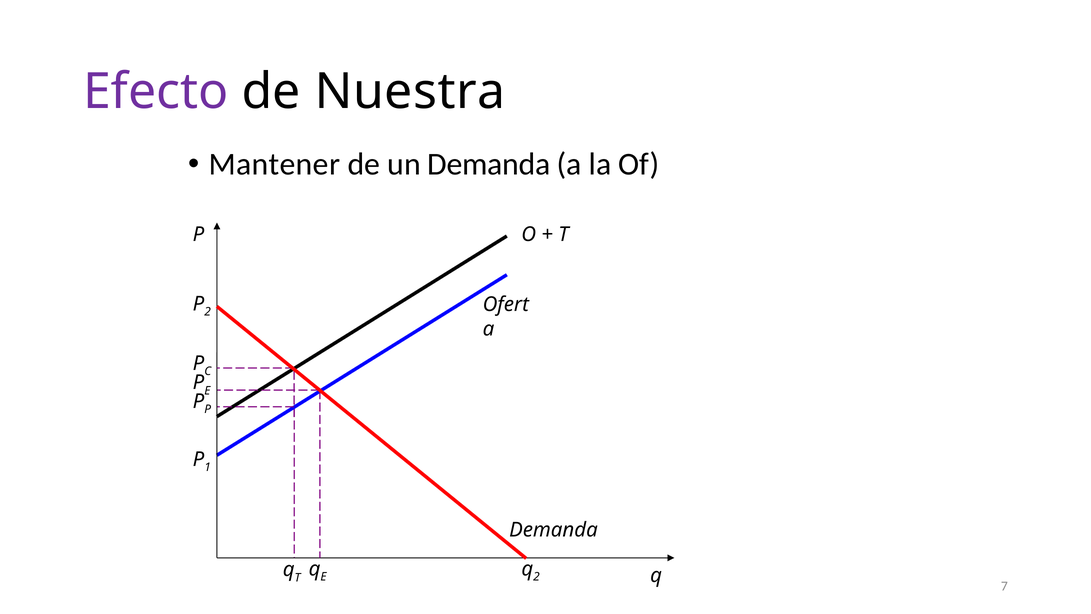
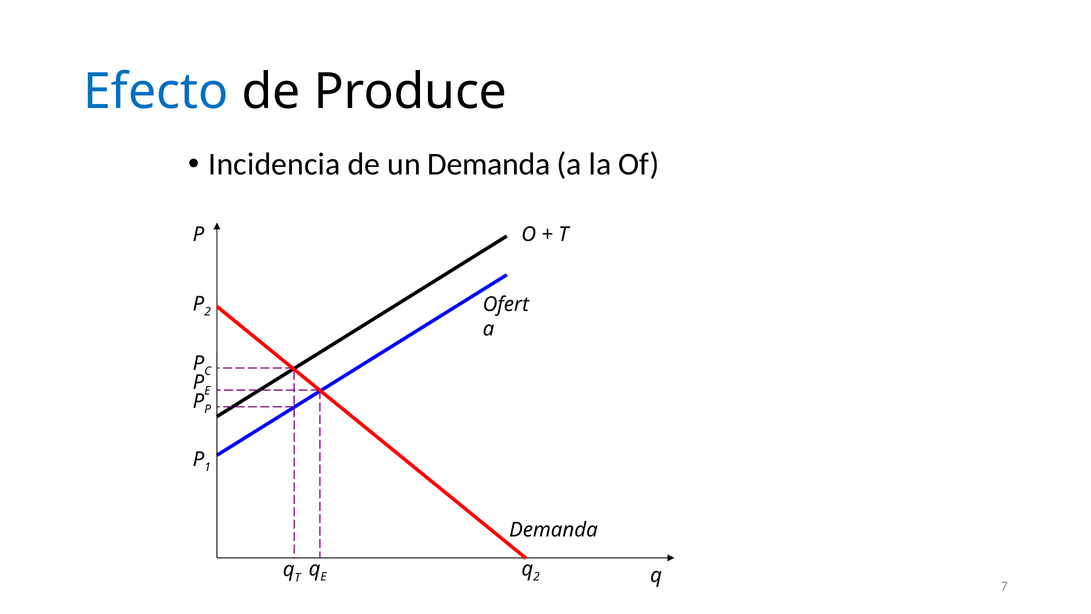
Efecto colour: purple -> blue (156, 92)
Nuestra: Nuestra -> Produce (410, 92)
Mantener: Mantener -> Incidencia (274, 164)
